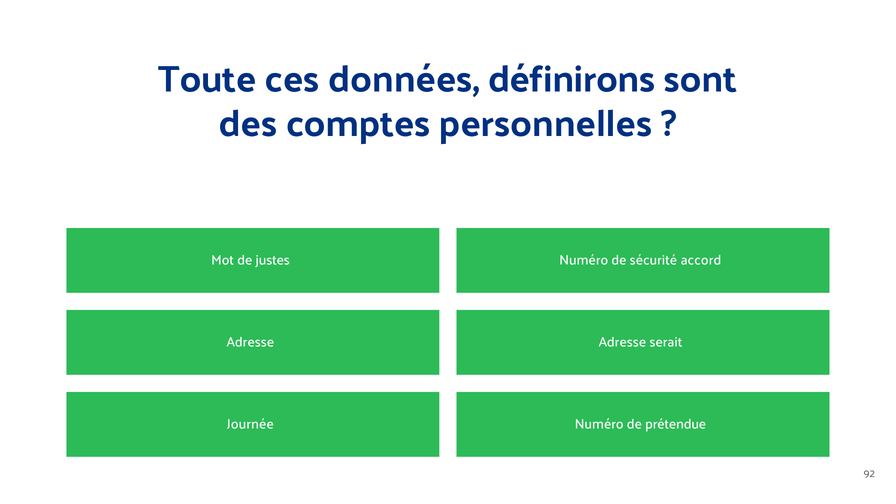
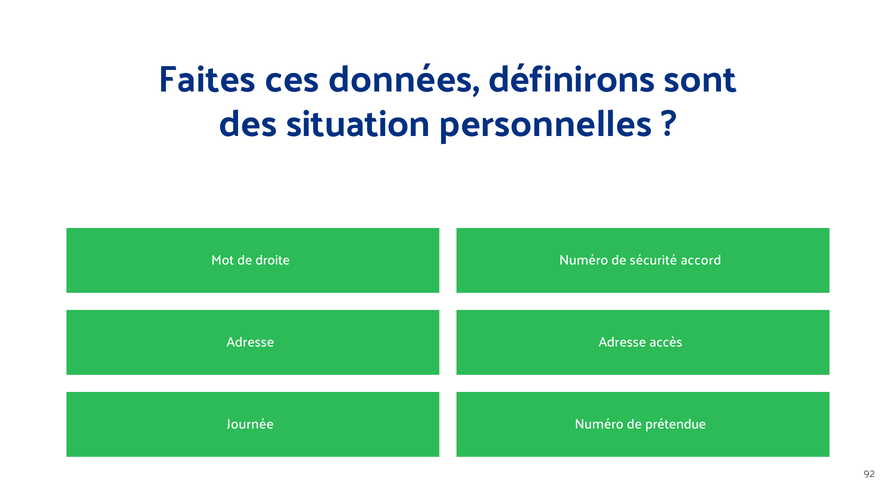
Toute: Toute -> Faites (207, 79)
comptes: comptes -> situation (358, 124)
justes: justes -> droite (273, 260)
serait: serait -> accès (666, 342)
